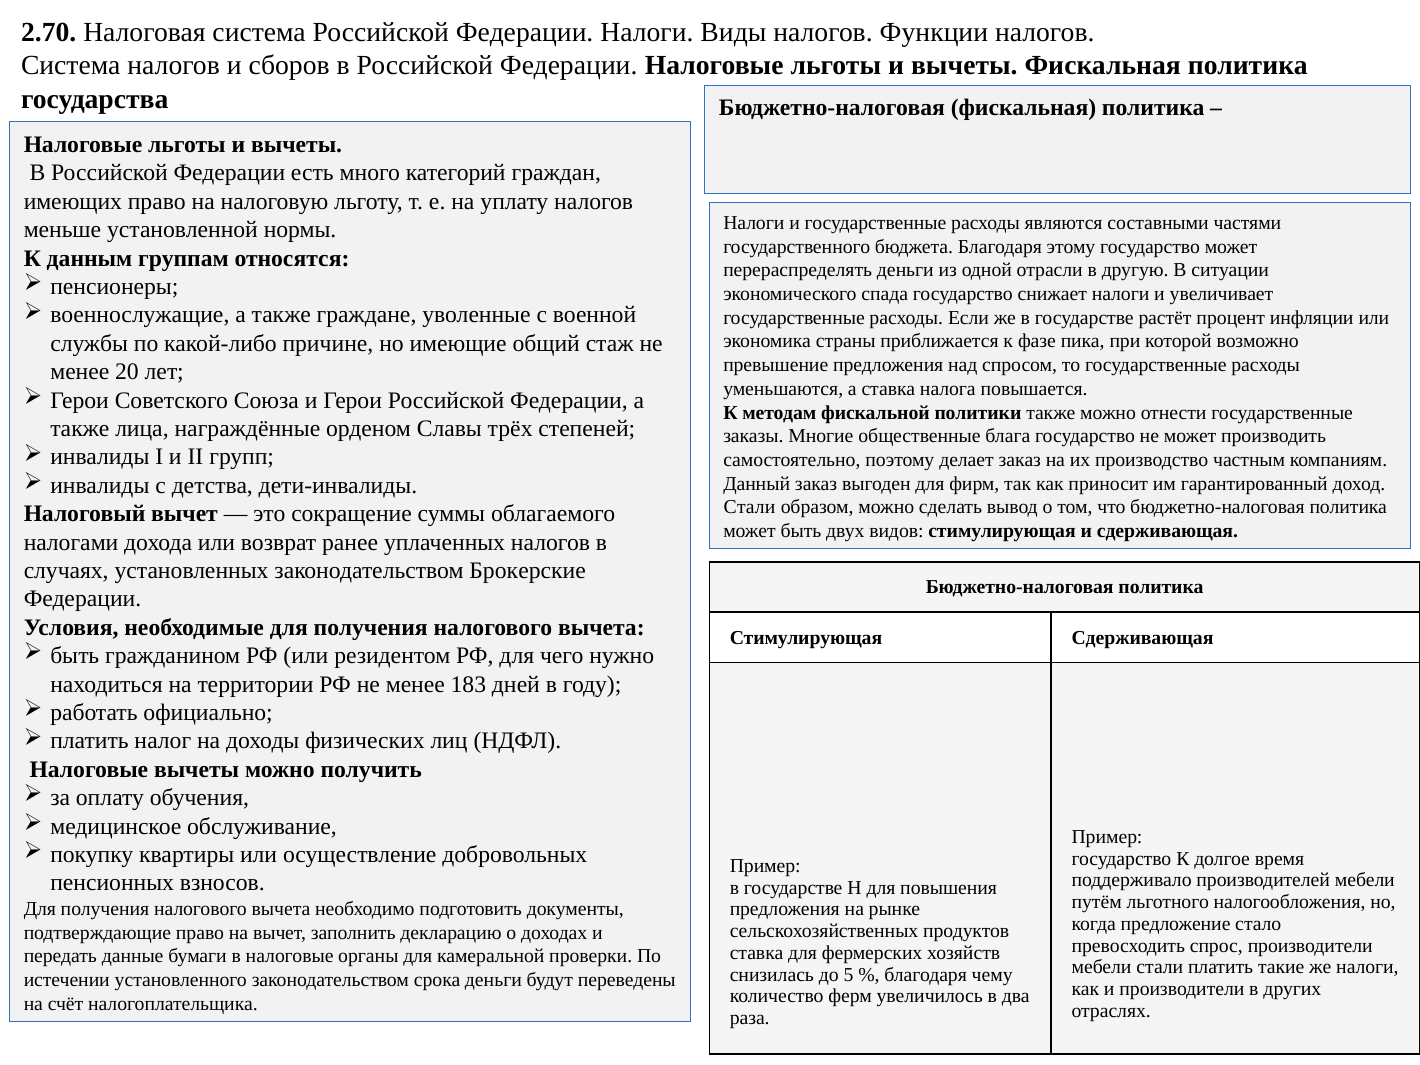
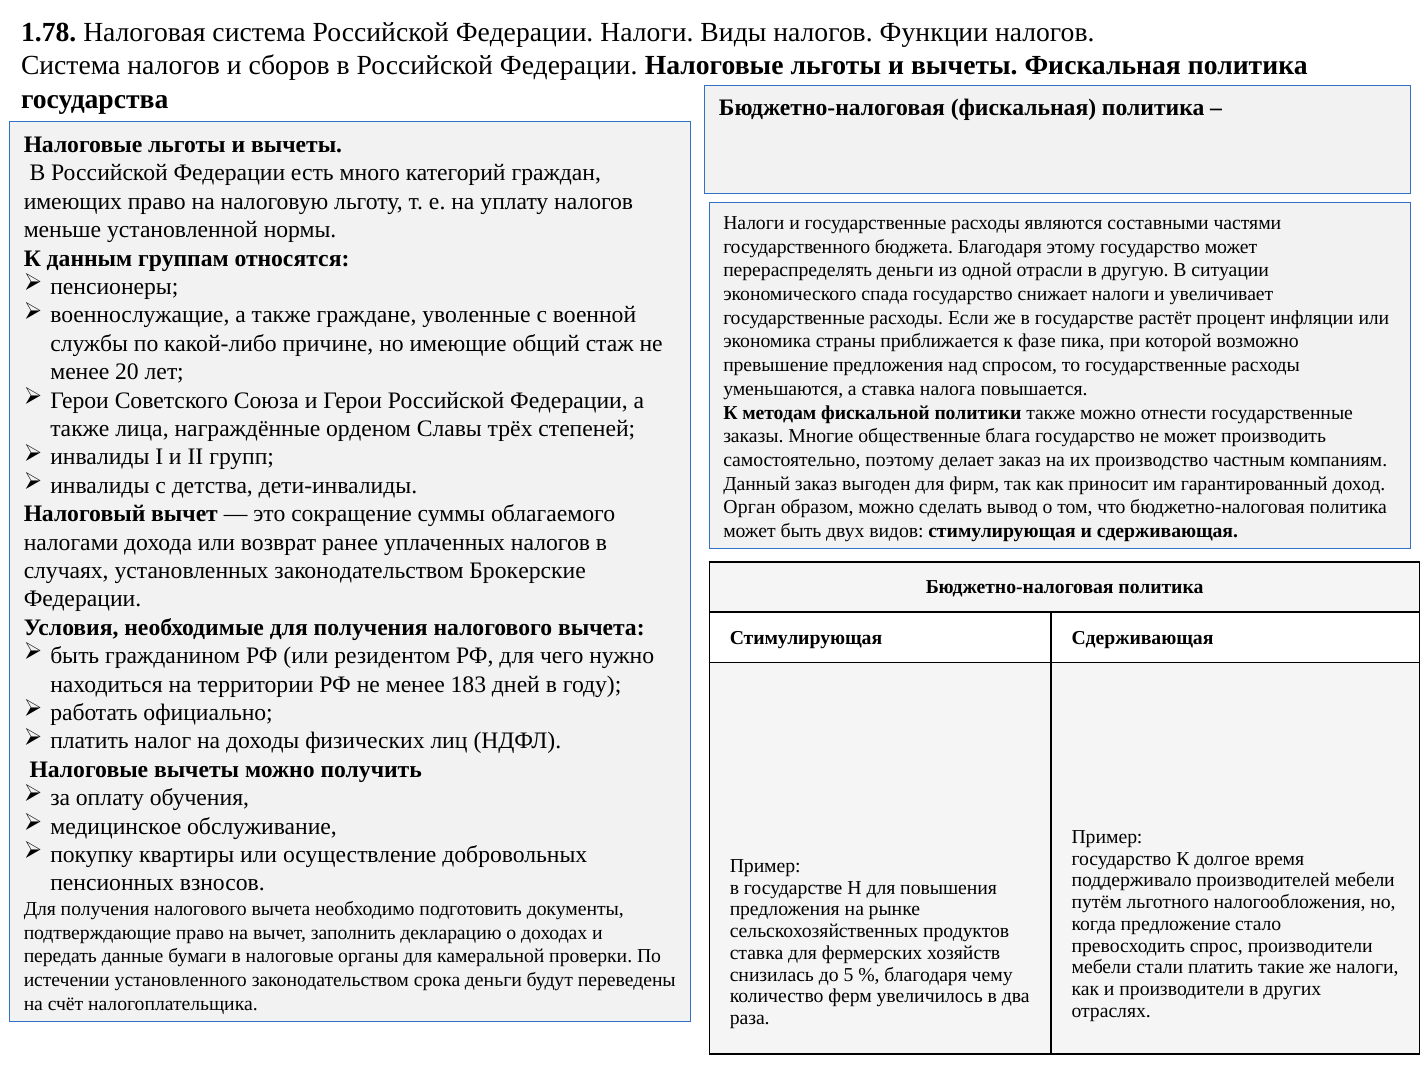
2.70: 2.70 -> 1.78 (49, 33)
Стали: Стали -> Орган (750, 507)
